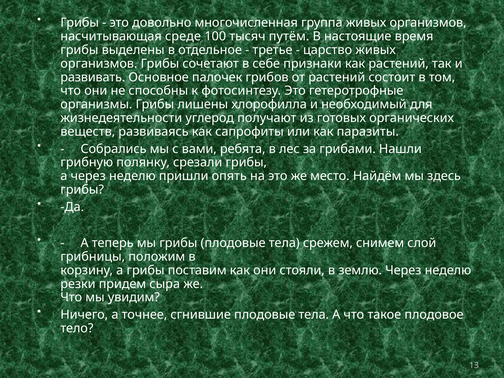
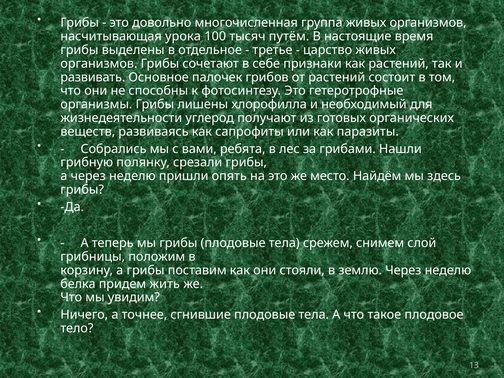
среде: среде -> урока (183, 36)
резки: резки -> белка (78, 284)
сыра: сыра -> жить (165, 284)
